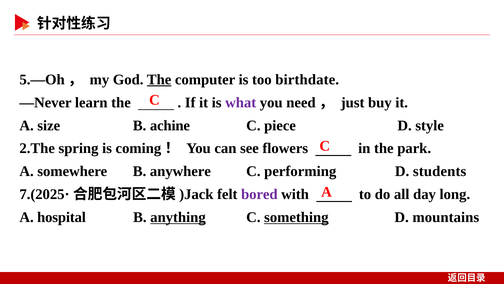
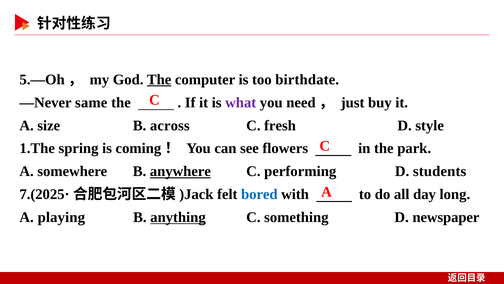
learn: learn -> same (91, 102)
achine: achine -> across (170, 125)
piece: piece -> fresh (280, 125)
2.The: 2.The -> 1.The (37, 148)
anywhere underline: none -> present (180, 171)
bored colour: purple -> blue (259, 194)
hospital: hospital -> playing (61, 217)
something underline: present -> none (296, 217)
mountains: mountains -> newspaper (446, 217)
